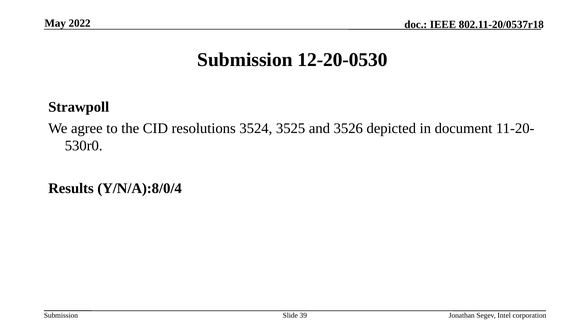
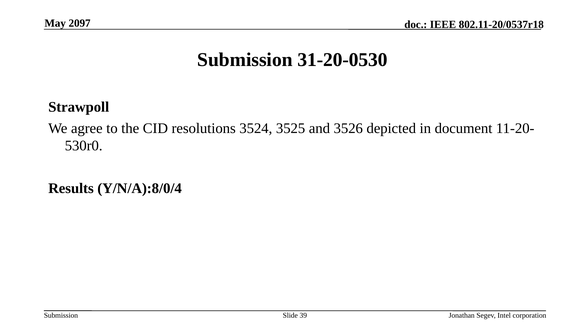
2022: 2022 -> 2097 (80, 23)
12-20-0530: 12-20-0530 -> 31-20-0530 (343, 60)
